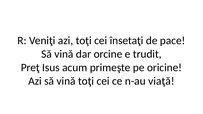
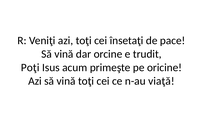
Preţ: Preţ -> Poţi (30, 68)
